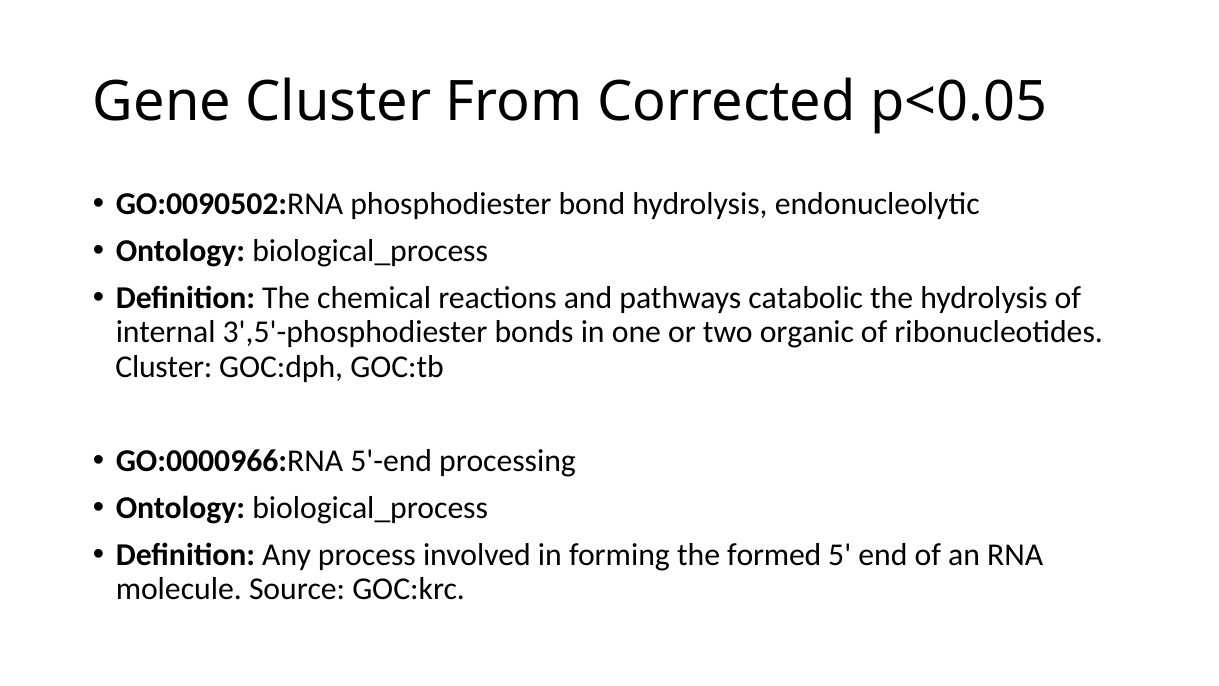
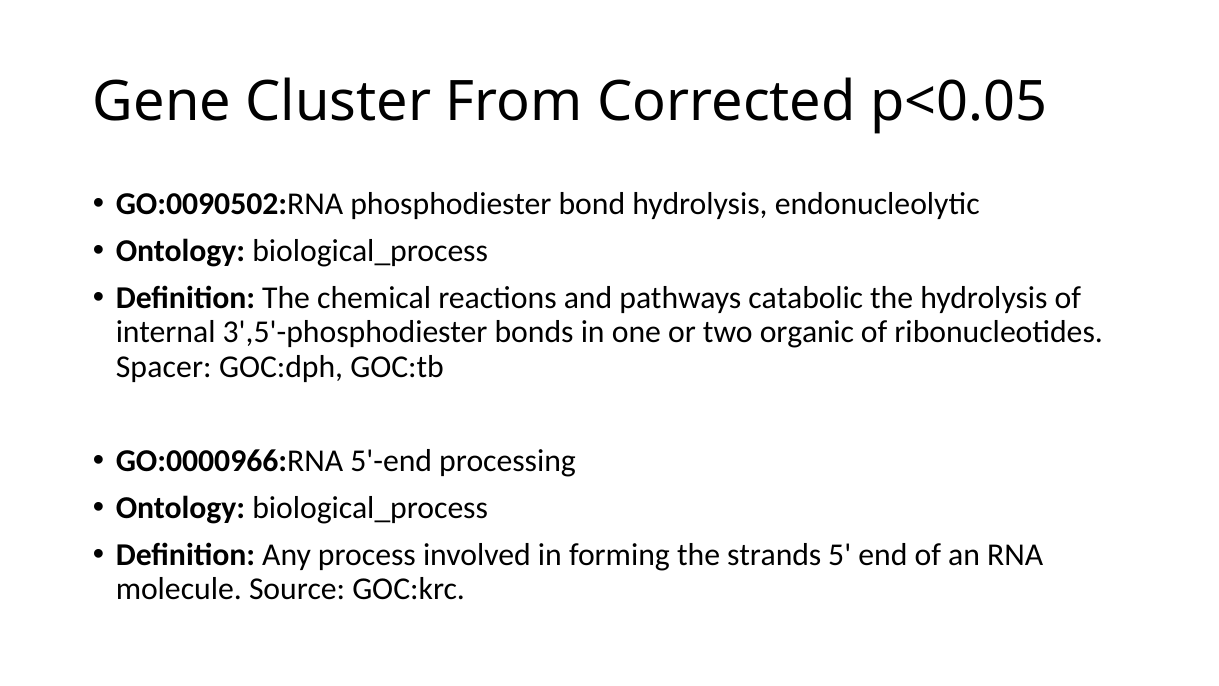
Cluster: Cluster -> Spacer (164, 367)
formed: formed -> strands (774, 554)
